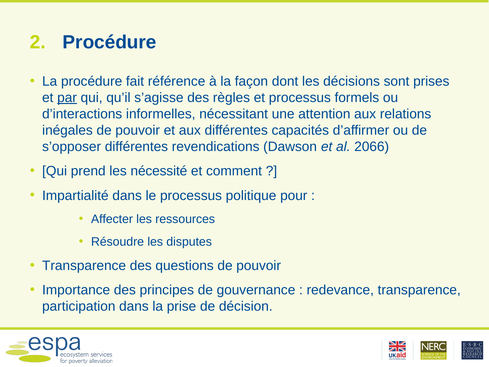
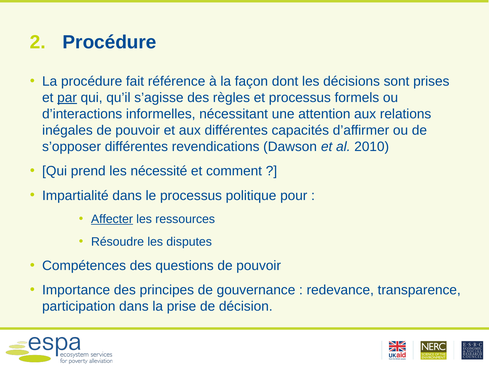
2066: 2066 -> 2010 (372, 146)
Affecter underline: none -> present (112, 219)
Transparence: Transparence -> Compétences (84, 265)
